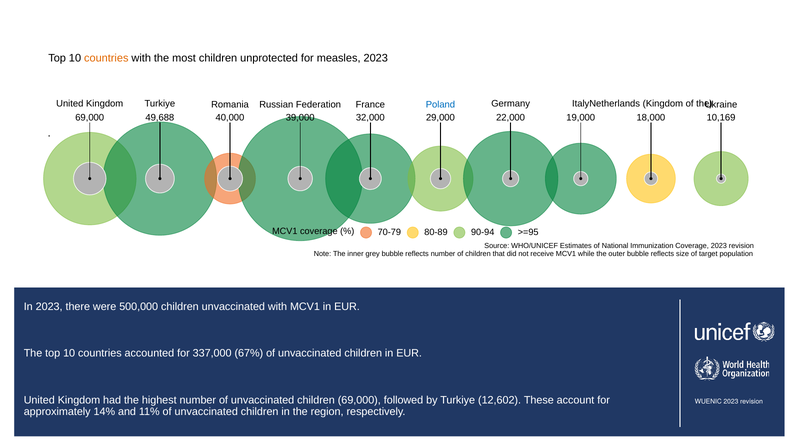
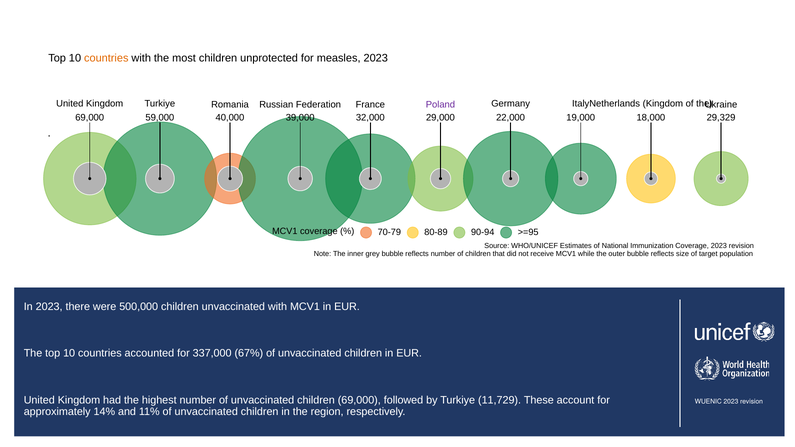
Poland colour: blue -> purple (440, 104)
49,688: 49,688 -> 59,000 (160, 117)
10,169: 10,169 -> 29,329 (721, 117)
12,602: 12,602 -> 11,729 (500, 400)
